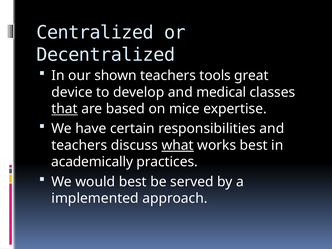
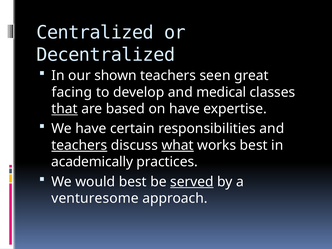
tools: tools -> seen (215, 76)
device: device -> facing (72, 92)
on mice: mice -> have (184, 109)
teachers underline: none -> present (79, 145)
served underline: none -> present (192, 182)
implemented: implemented -> venturesome (95, 198)
